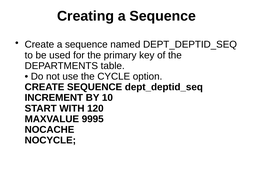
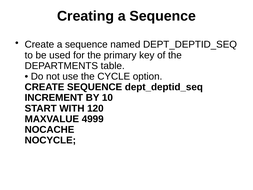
9995: 9995 -> 4999 (93, 119)
